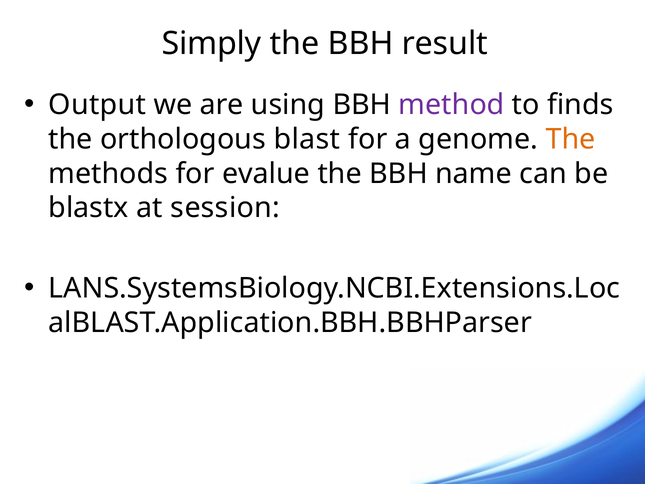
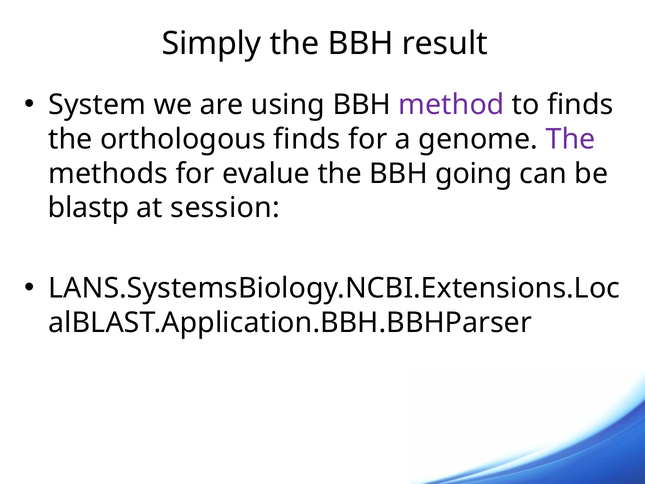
Output: Output -> System (97, 105)
orthologous blast: blast -> finds (307, 139)
The colour: orange -> purple (570, 139)
name: name -> going (474, 174)
blastx: blastx -> blastp (89, 208)
